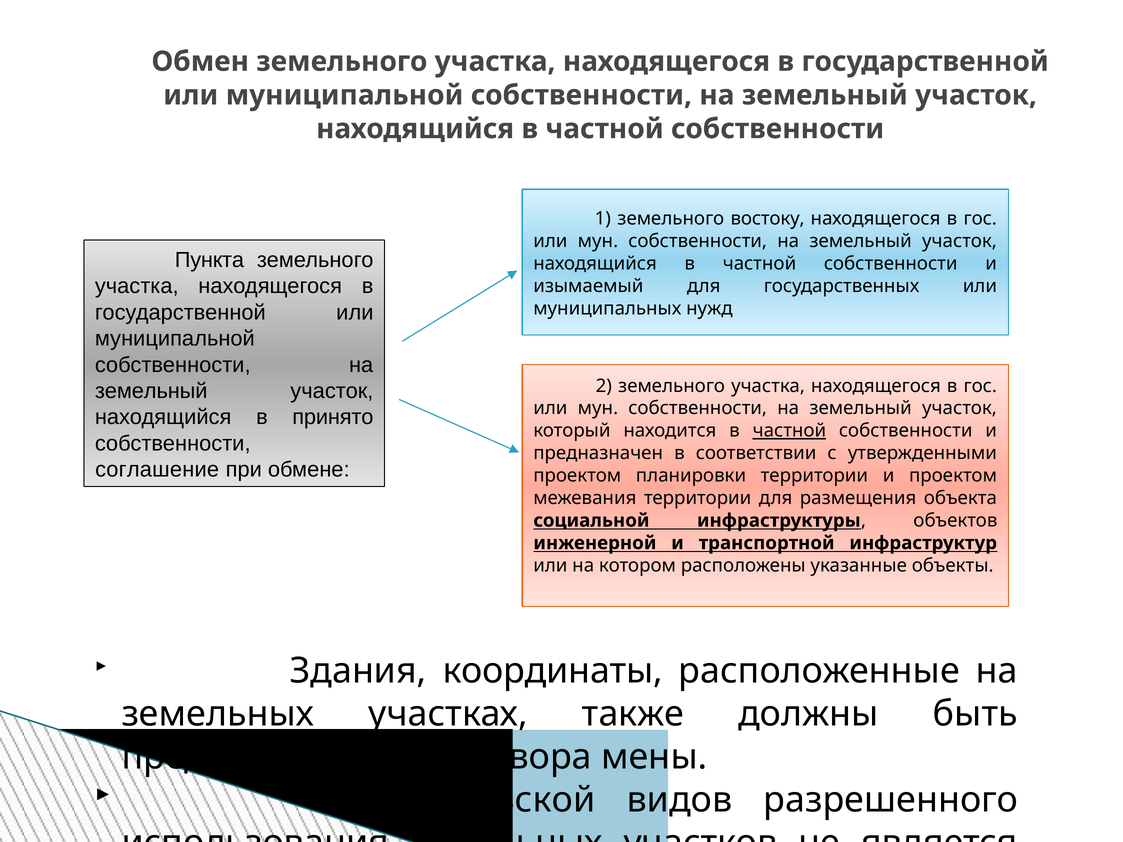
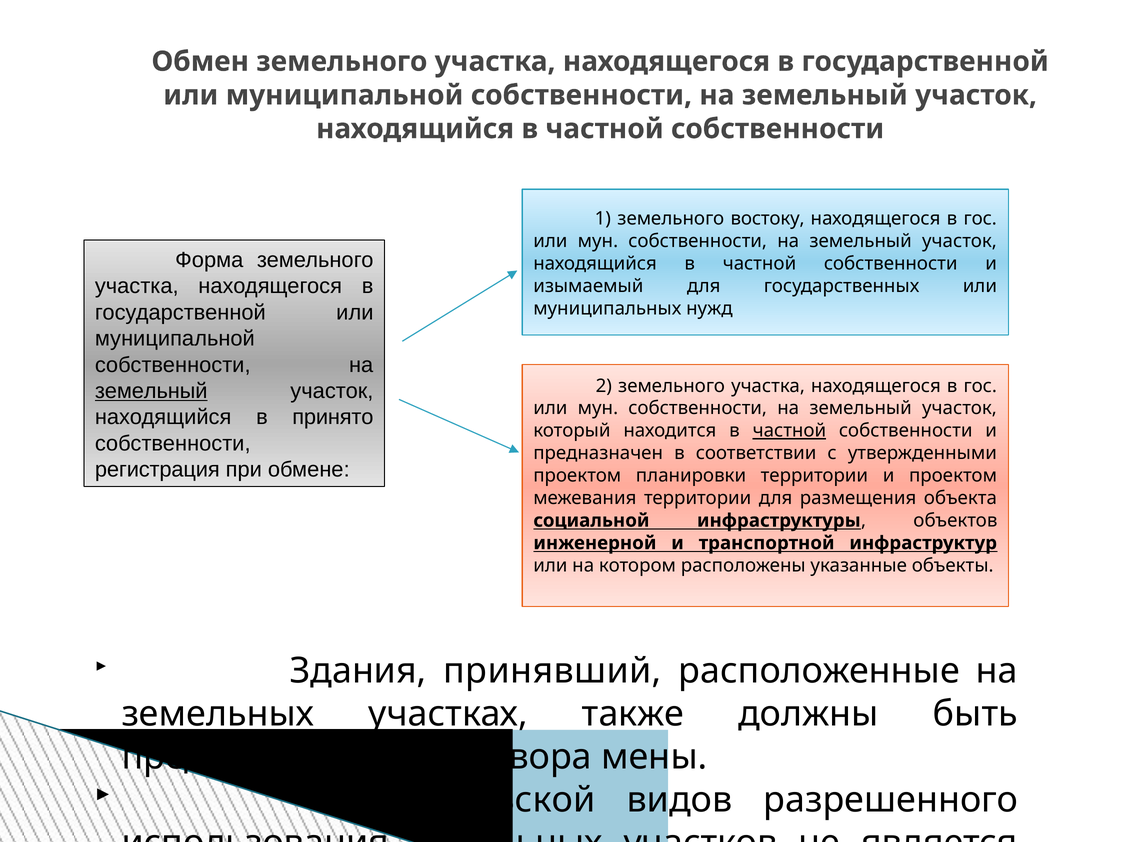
Пункта: Пункта -> Форма (209, 260)
земельный underline: none -> present (151, 391)
соглашение: соглашение -> регистрация (157, 470)
координаты: координаты -> принявший (552, 671)
